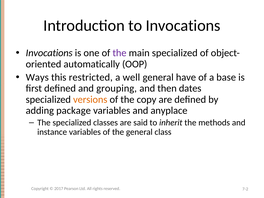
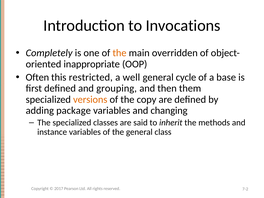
Invocations: Invocations -> Completely (49, 53)
the colour: purple -> orange (120, 53)
main specialized: specialized -> overridden (175, 53)
automatically: automatically -> inappropriate (92, 64)
Ways: Ways -> Often (37, 77)
have: have -> cycle (186, 77)
dates: dates -> them (190, 88)
anyplace: anyplace -> changing (169, 111)
